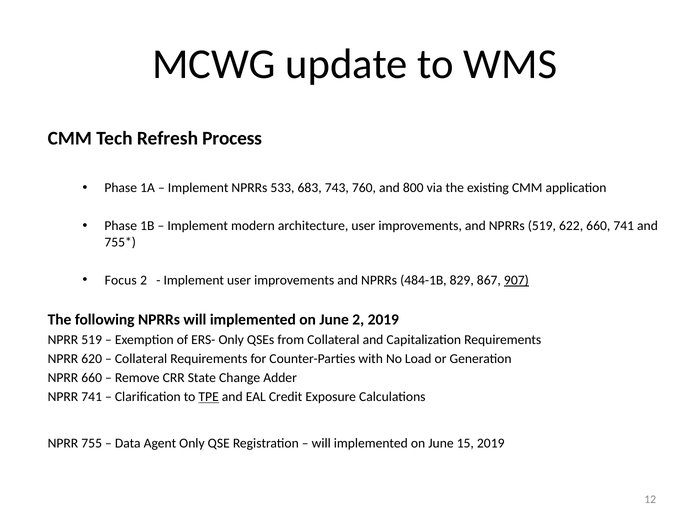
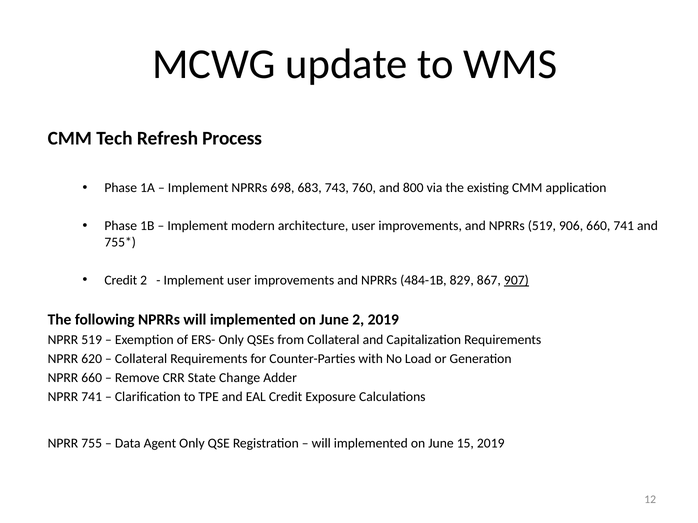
533: 533 -> 698 (282, 188)
622: 622 -> 906 (571, 226)
Focus: Focus -> Credit (121, 280)
TPE underline: present -> none (209, 397)
